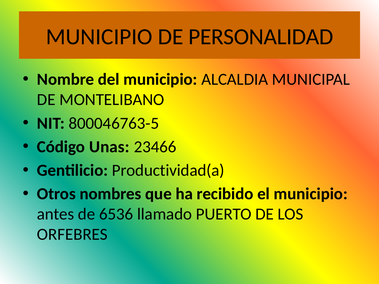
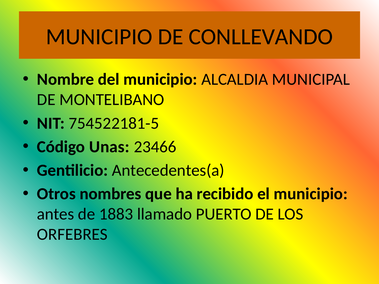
PERSONALIDAD: PERSONALIDAD -> CONLLEVANDO (261, 37)
800046763-5: 800046763-5 -> 754522181-5 (114, 123)
Productividad(a: Productividad(a -> Antecedentes(a (168, 170)
6536: 6536 -> 1883 (116, 214)
